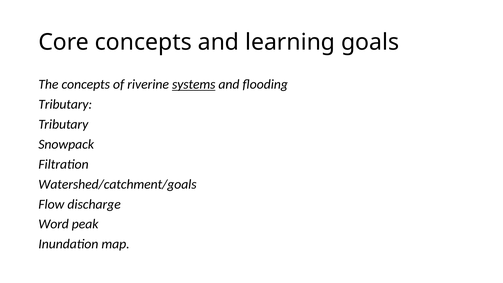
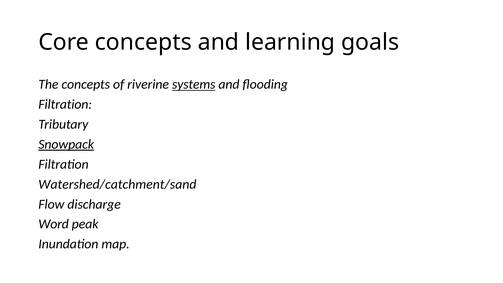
Tributary: Tributary -> Filtration (65, 104)
Snowpack underline: none -> present (66, 144)
Watershed/catchment/goals: Watershed/catchment/goals -> Watershed/catchment/sand (117, 184)
